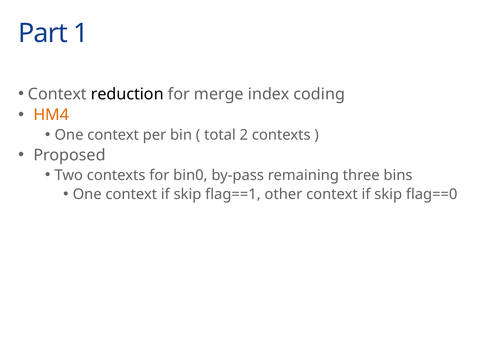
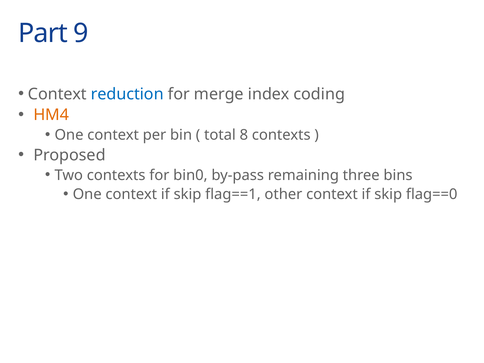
1: 1 -> 9 (81, 33)
reduction colour: black -> blue (127, 94)
2: 2 -> 8 (244, 135)
